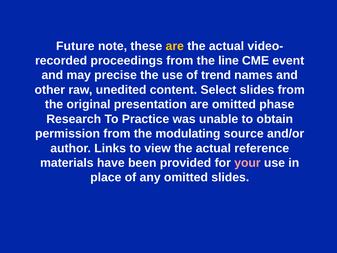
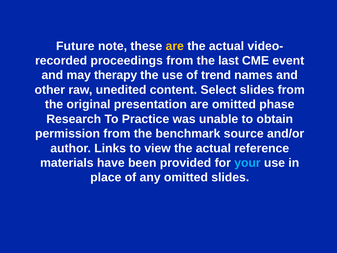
line: line -> last (229, 61)
precise: precise -> therapy (116, 75)
modulating: modulating -> benchmark (188, 134)
your colour: pink -> light blue (247, 163)
